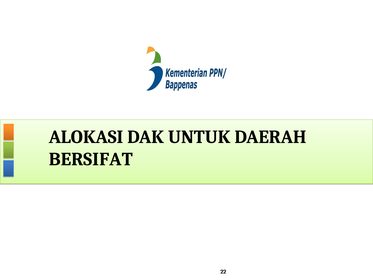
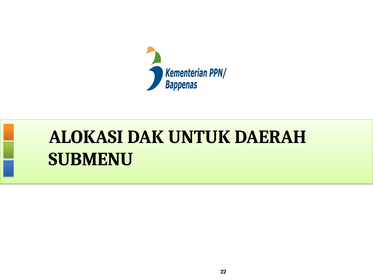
BERSIFAT: BERSIFAT -> SUBMENU (91, 159)
